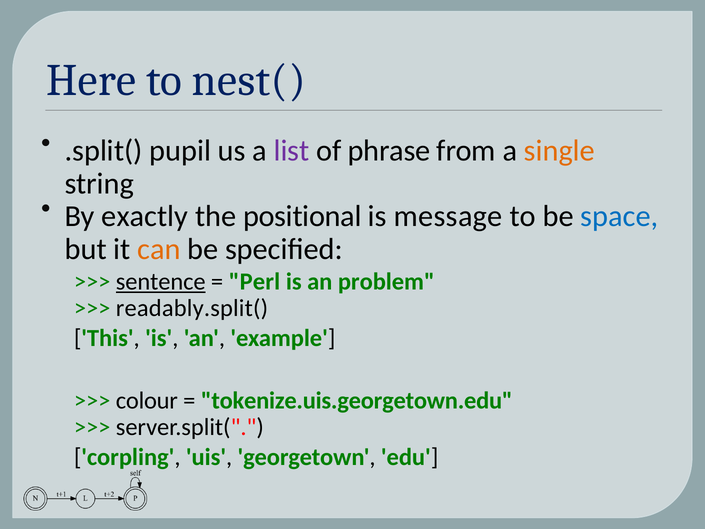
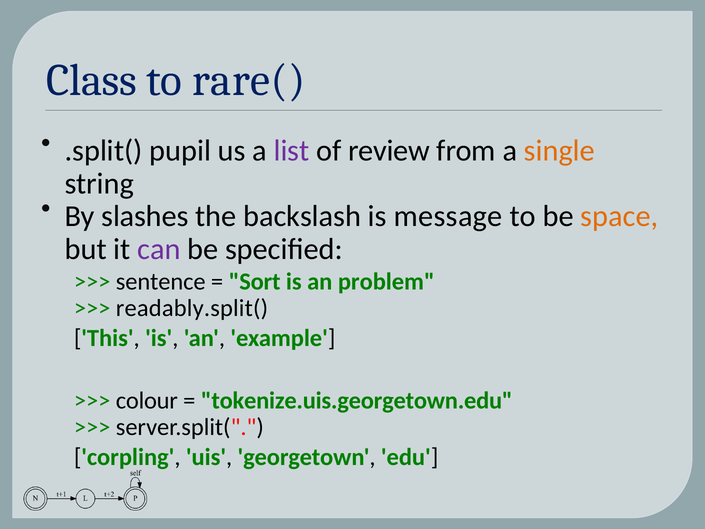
Here: Here -> Class (92, 80)
nest(: nest( -> rare( (249, 80)
phrase: phrase -> review (389, 151)
exactly: exactly -> slashes (145, 216)
positional: positional -> backslash (302, 216)
space colour: blue -> orange (619, 216)
can colour: orange -> purple (159, 249)
sentence underline: present -> none (161, 282)
Perl: Perl -> Sort (255, 282)
